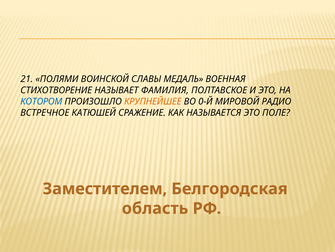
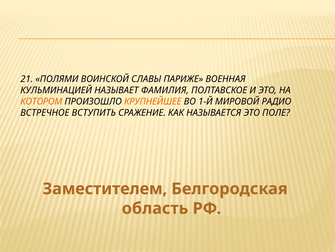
МЕДАЛЬ: МЕДАЛЬ -> ПАРИЖЕ (183, 79)
СТИХОТВОРЕНИЕ: СТИХОТВОРЕНИЕ -> КУЛЬМИНАЦИЕЙ (56, 90)
КОТОРОМ colour: blue -> orange (41, 101)
0-Й: 0-Й -> 1-Й (205, 101)
КАТЮШЕЙ: КАТЮШЕЙ -> ВСТУПИТЬ (94, 112)
